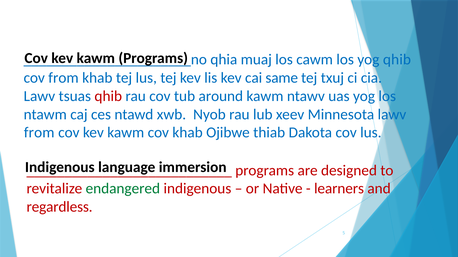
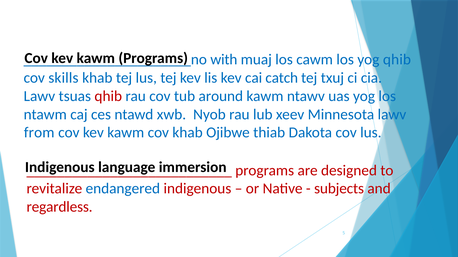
qhia: qhia -> with (224, 60)
cov from: from -> skills (63, 78)
same: same -> catch (282, 78)
endangered colour: green -> blue (123, 189)
learners: learners -> subjects (339, 189)
